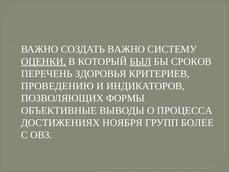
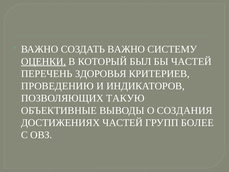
БЫЛ underline: present -> none (140, 61)
БЫ СРОКОВ: СРОКОВ -> ЧАСТЕЙ (191, 61)
ФОРМЫ: ФОРМЫ -> ТАКУЮ (125, 98)
ПРОЦЕССА: ПРОЦЕССА -> СОЗДАНИЯ (185, 110)
ДОСТИЖЕНИЯХ НОЯБРЯ: НОЯБРЯ -> ЧАСТЕЙ (123, 123)
